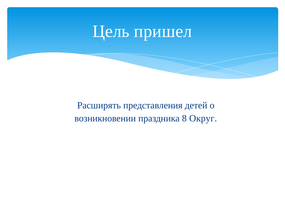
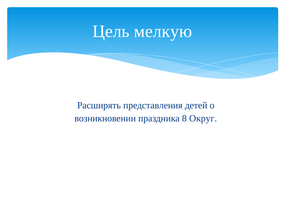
пришел: пришел -> мелкую (163, 31)
